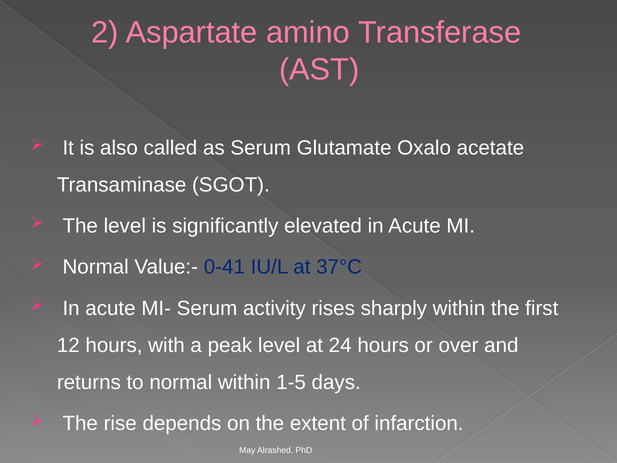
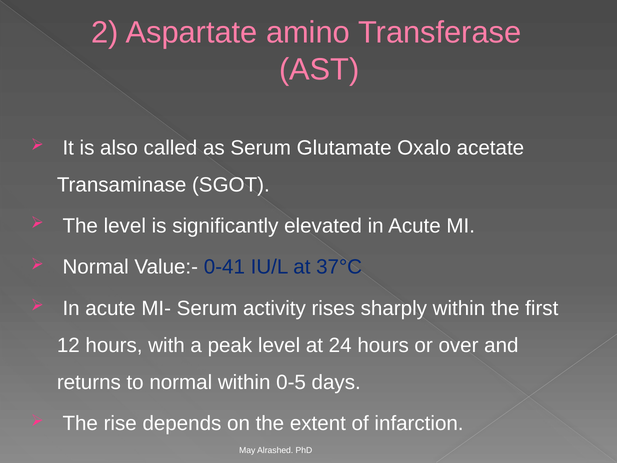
1-5: 1-5 -> 0-5 (291, 382)
